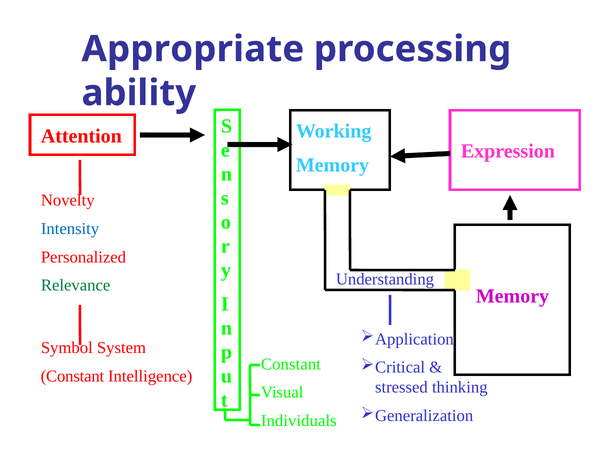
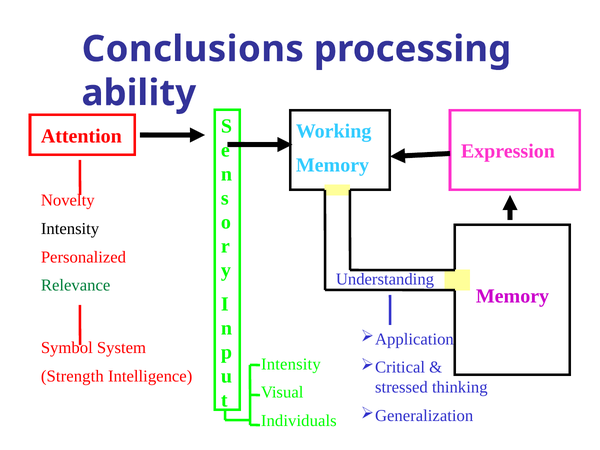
Appropriate: Appropriate -> Conclusions (193, 49)
Intensity colour: blue -> black (70, 229)
Constant: Constant -> Intensity (291, 364)
Constant: Constant -> Strength (72, 376)
